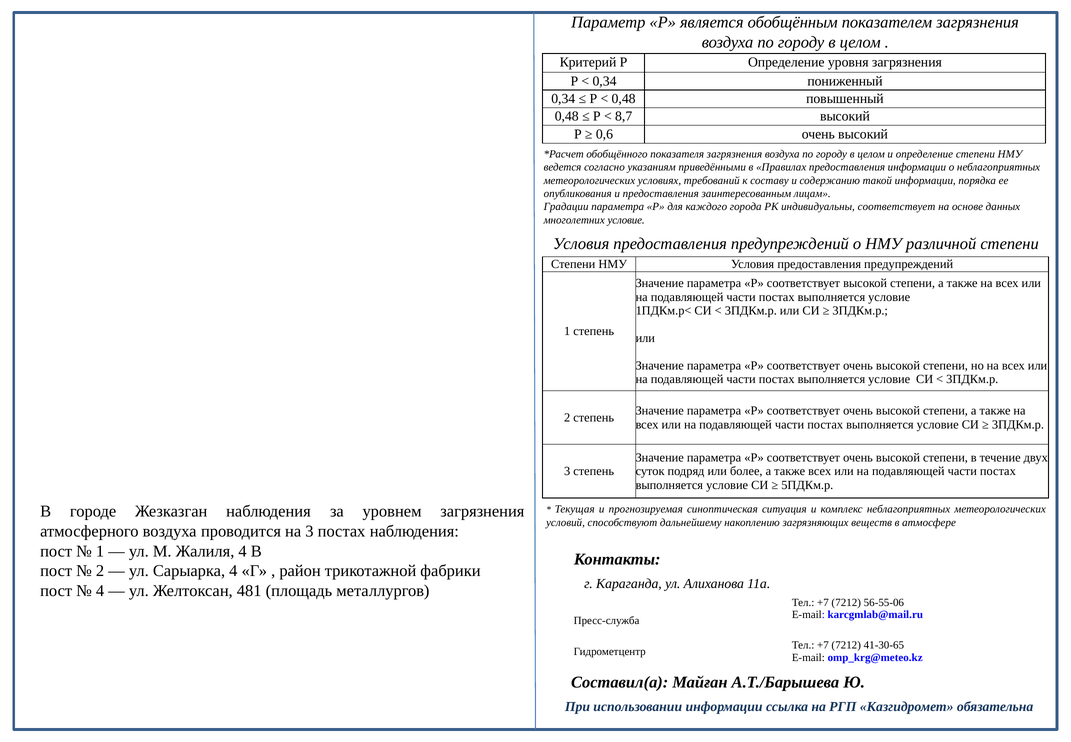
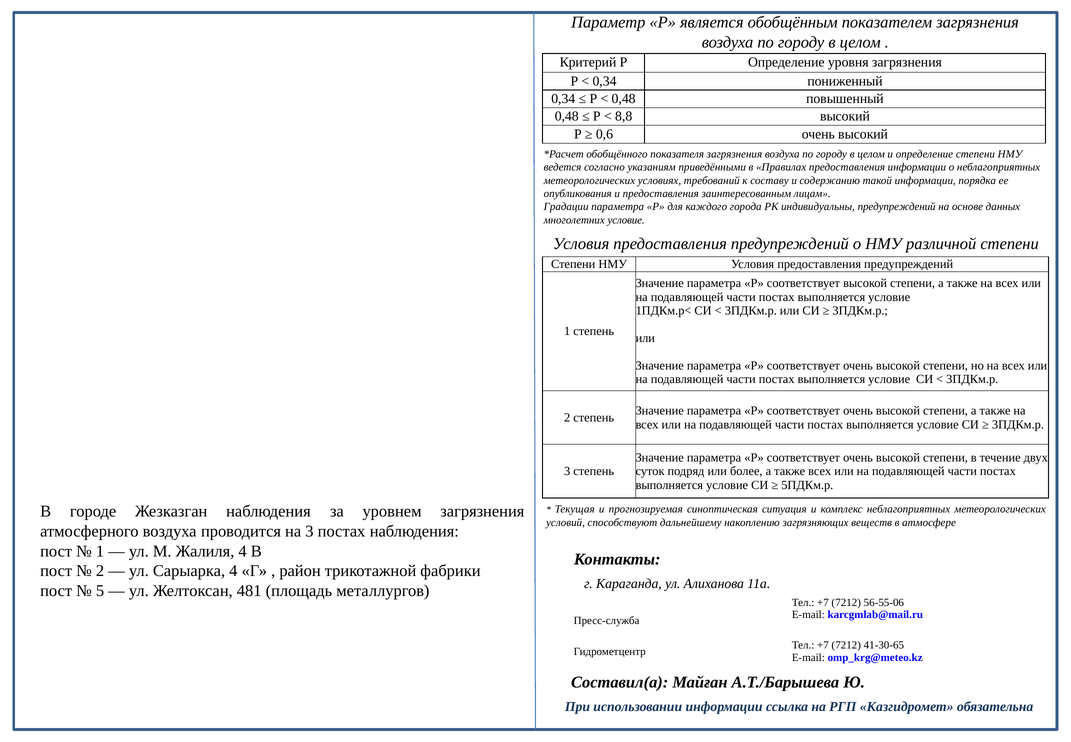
8,7: 8,7 -> 8,8 (624, 116)
индивидуальны соответствует: соответствует -> предупреждений (897, 207)
4: 4 -> 5 (100, 590)
